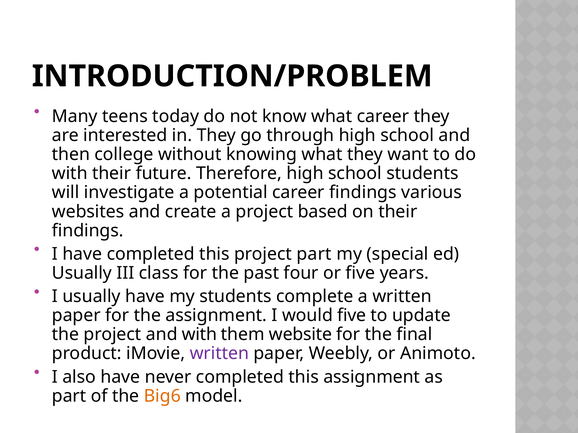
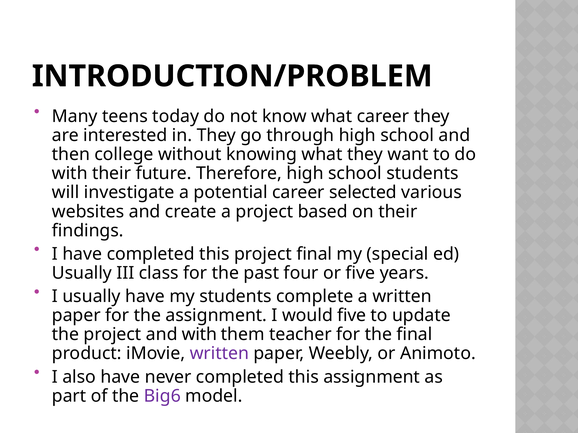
career findings: findings -> selected (363, 193)
project part: part -> final (314, 254)
website: website -> teacher (300, 335)
Big6 colour: orange -> purple (162, 396)
